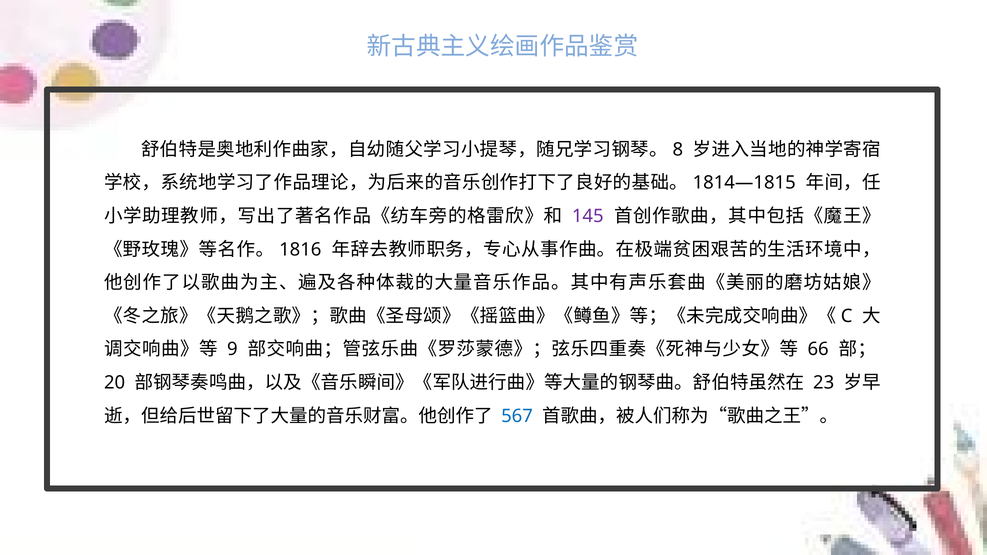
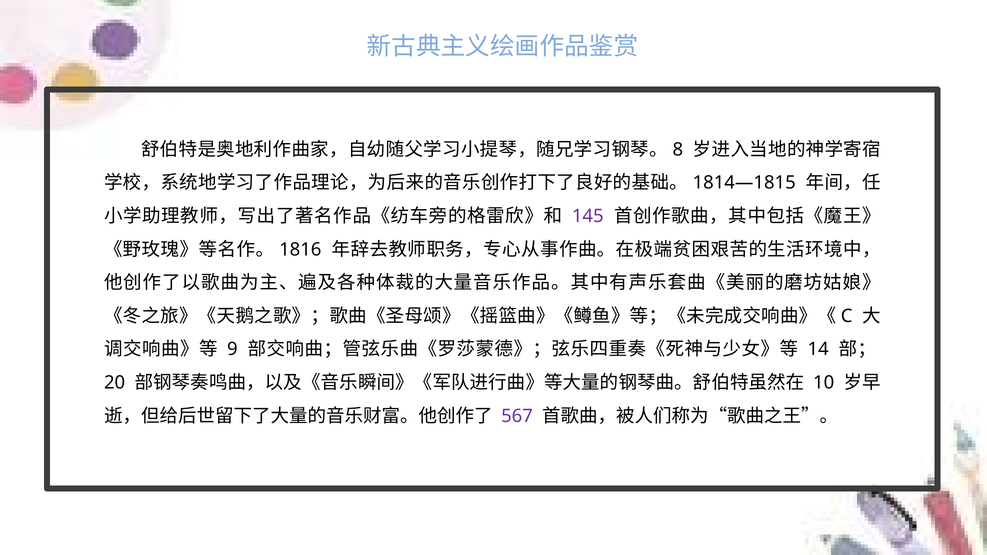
66: 66 -> 14 (818, 350)
23: 23 -> 10 (824, 383)
567 colour: blue -> purple (517, 416)
